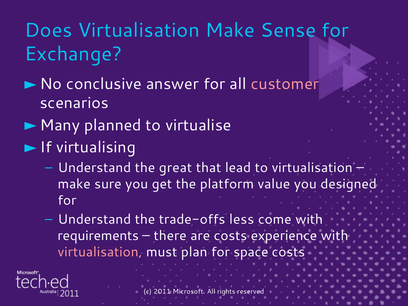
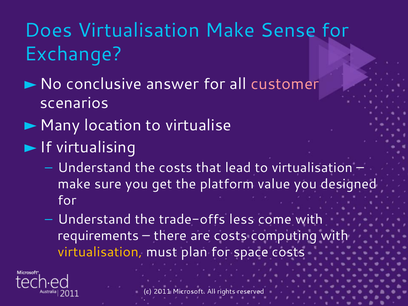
planned: planned -> location (113, 125)
the great: great -> costs (176, 168)
experience: experience -> computing (284, 236)
virtualisation colour: pink -> yellow (100, 252)
